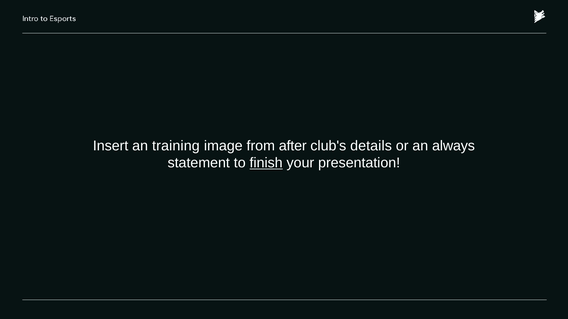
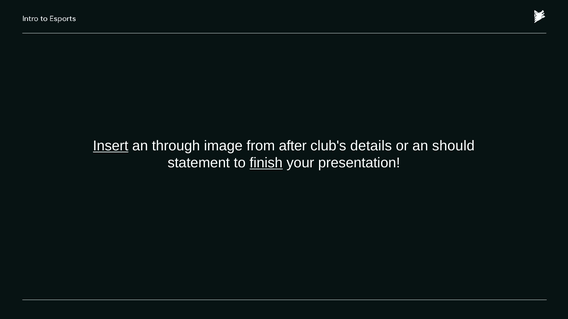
Insert underline: none -> present (111, 146)
training: training -> through (176, 146)
always: always -> should (453, 146)
